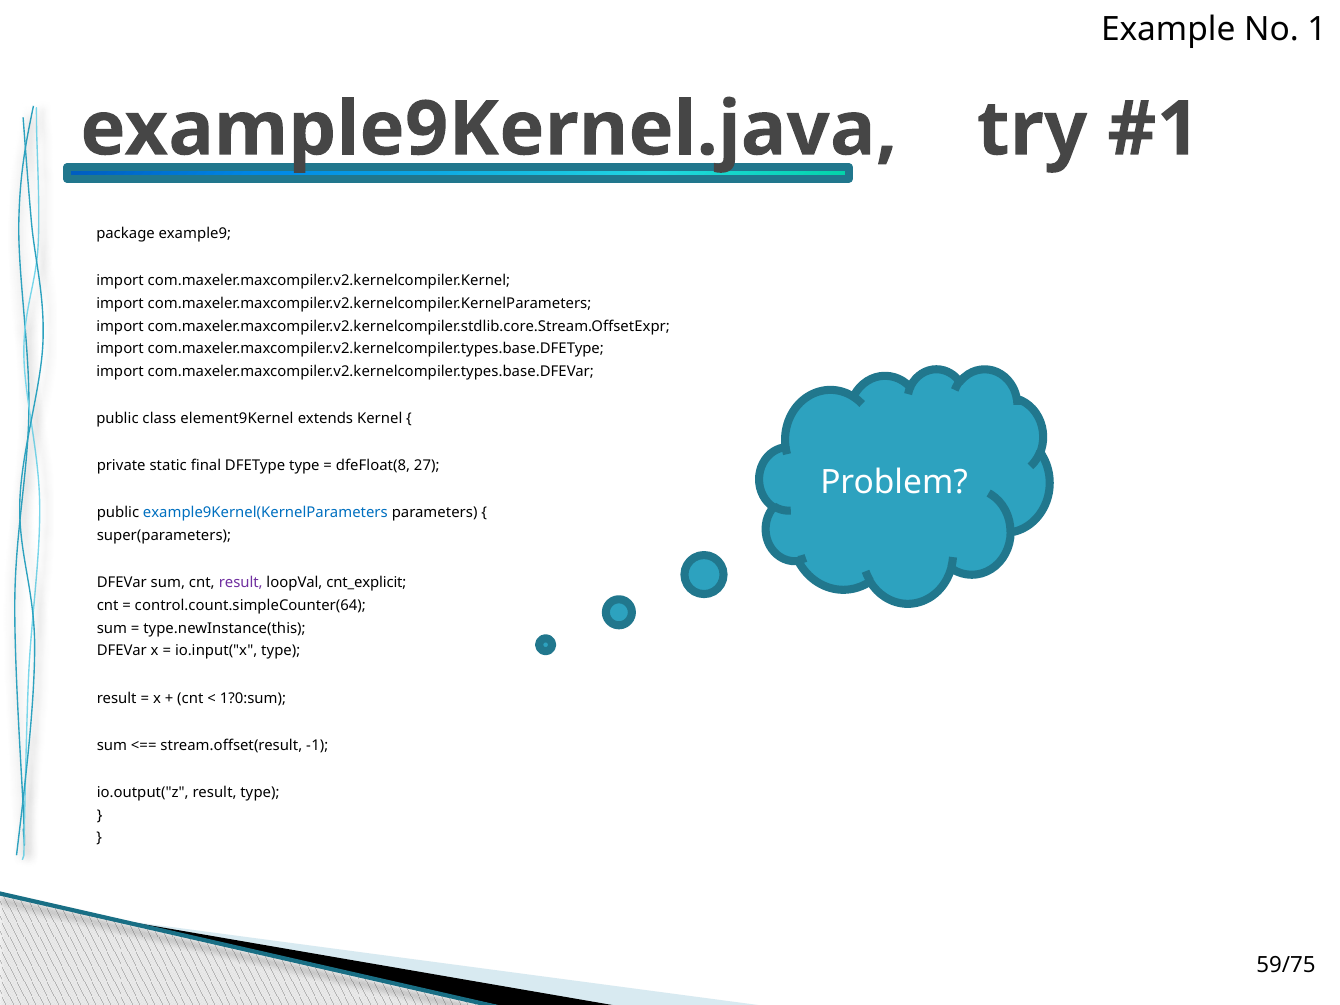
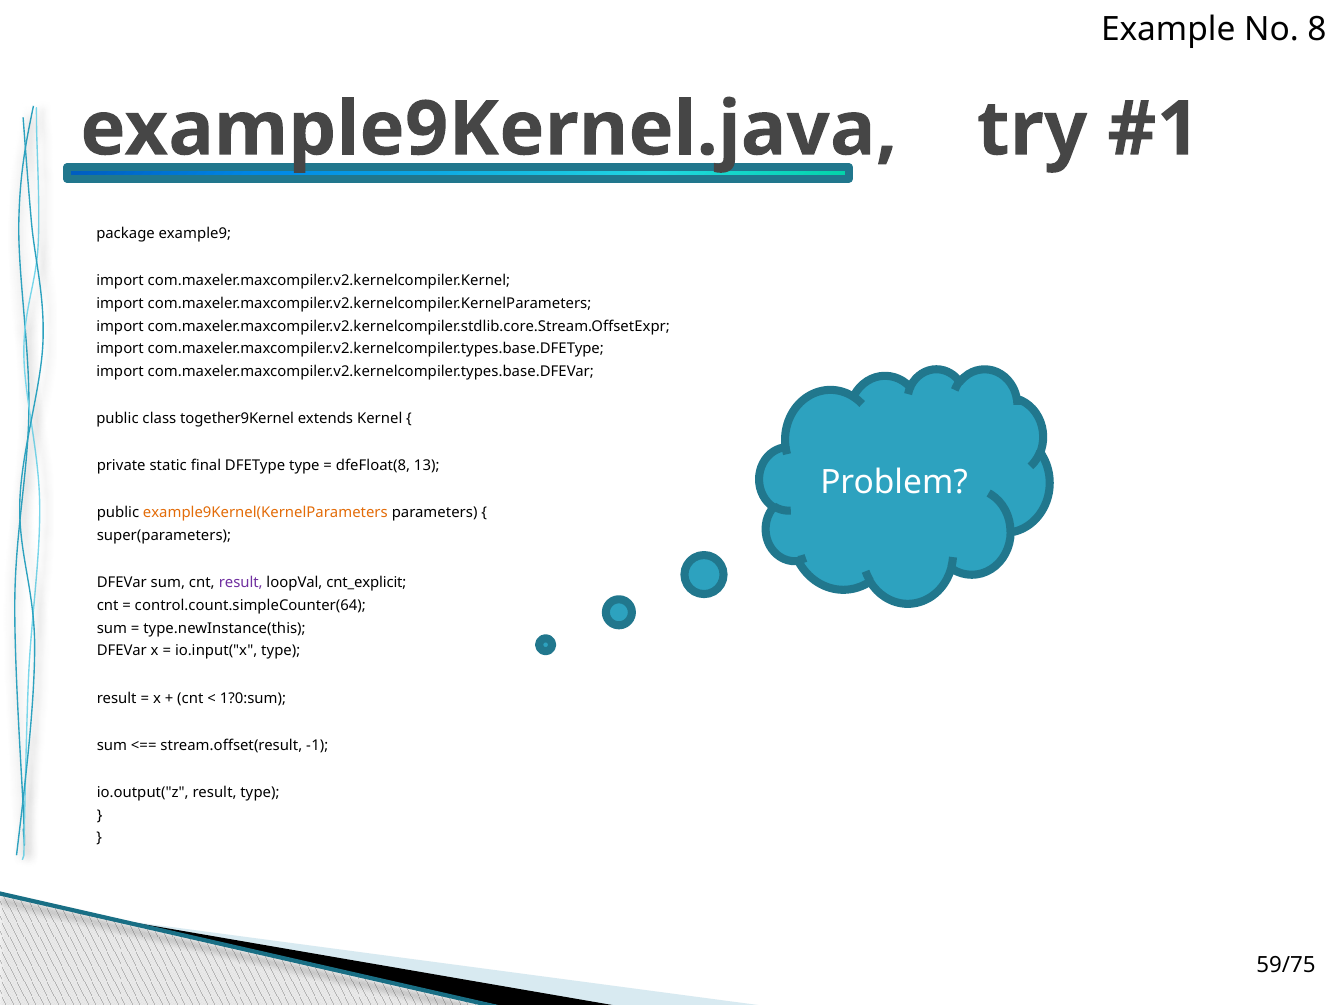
1: 1 -> 8 (1317, 29)
element9Kernel: element9Kernel -> together9Kernel (237, 419)
27: 27 -> 13 (427, 466)
example9Kernel(KernelParameters colour: blue -> orange (265, 513)
